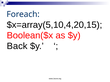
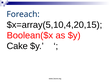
Back: Back -> Cake (17, 46)
